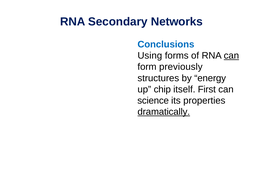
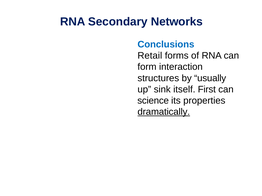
Using: Using -> Retail (150, 56)
can underline: present -> none (231, 56)
previously: previously -> interaction (181, 67)
energy: energy -> usually (210, 78)
chip: chip -> sink (162, 90)
